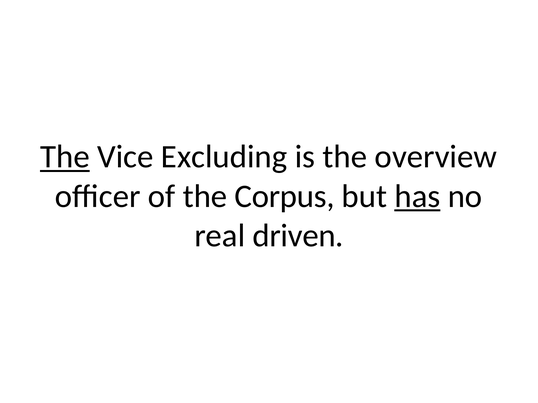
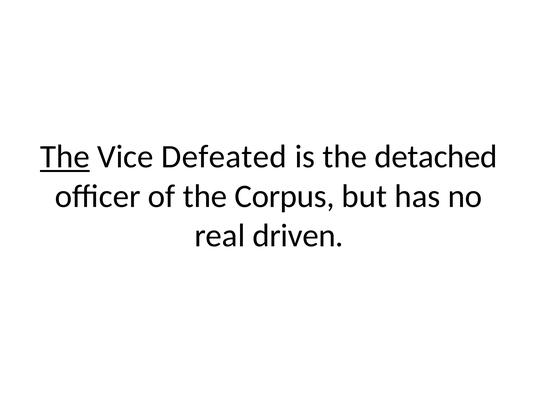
Excluding: Excluding -> Defeated (224, 157)
overview: overview -> detached (436, 157)
has underline: present -> none (417, 196)
